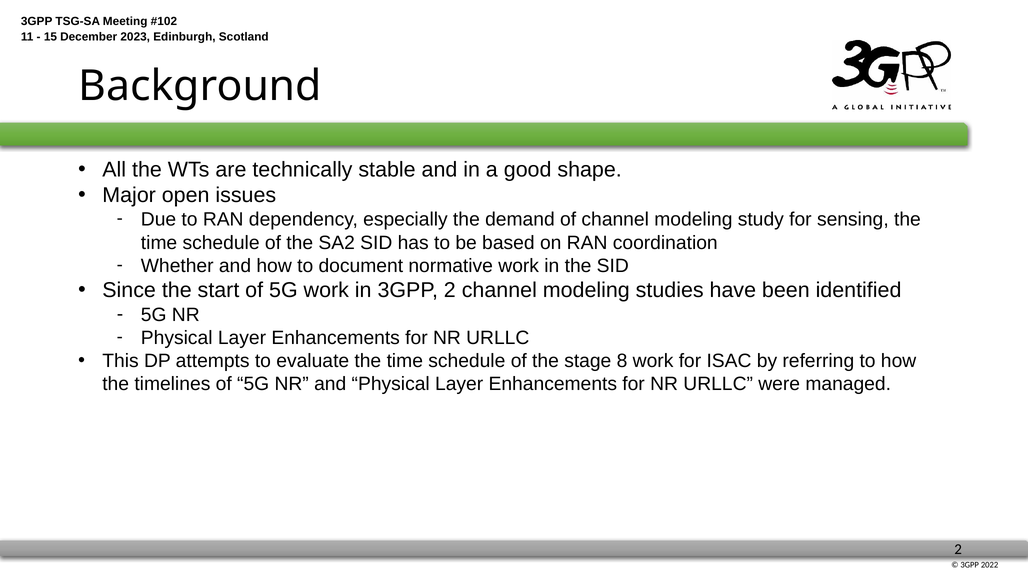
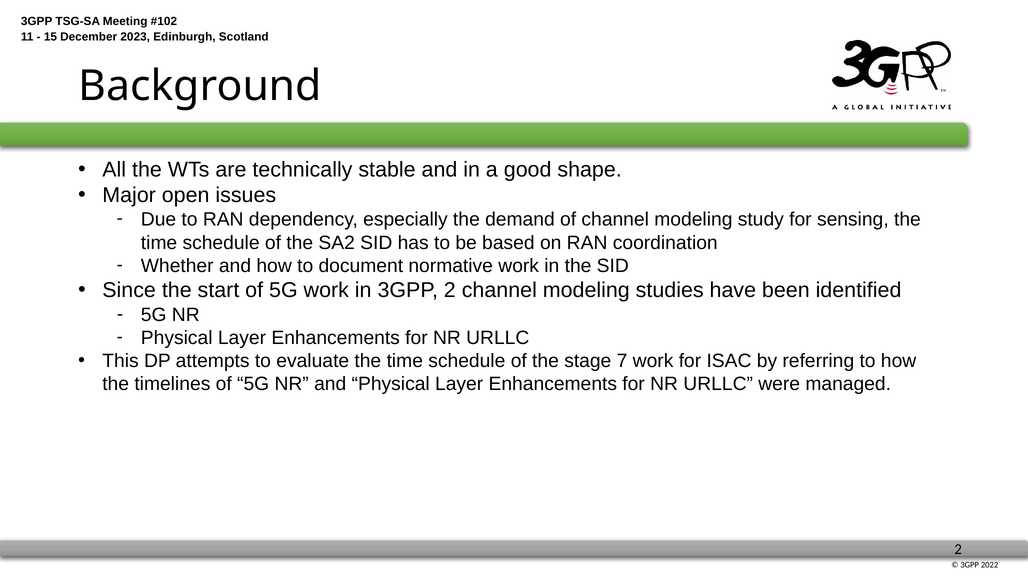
8: 8 -> 7 (622, 361)
